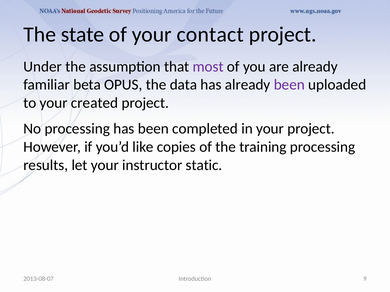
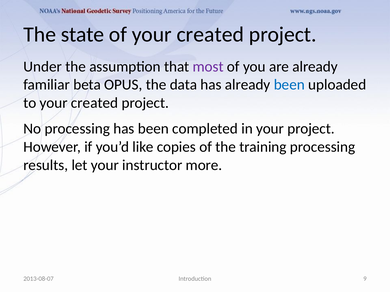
of your contact: contact -> created (210, 35)
been colour: purple -> blue (289, 85)
static: static -> more (204, 165)
